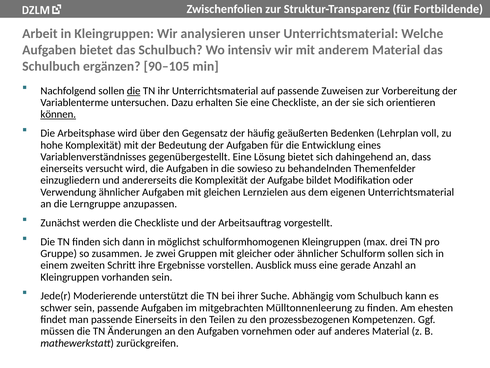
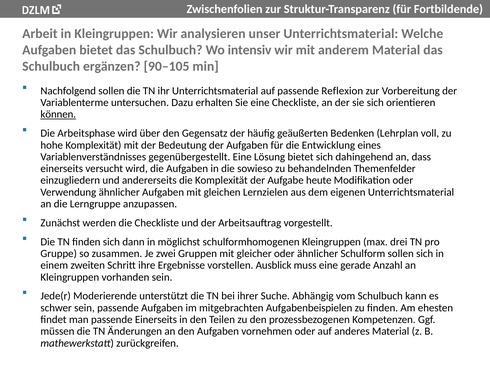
die underline: present -> none (134, 91)
Zuweisen: Zuweisen -> Reflexion (342, 91)
bildet: bildet -> heute (319, 180)
Mülltonnenleerung: Mülltonnenleerung -> Aufgabenbeispielen (309, 307)
